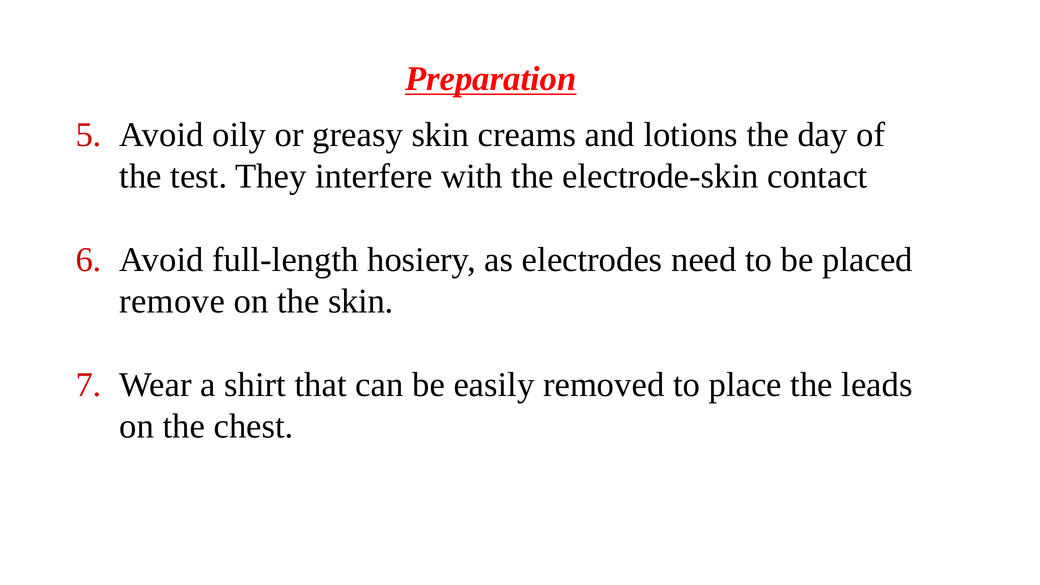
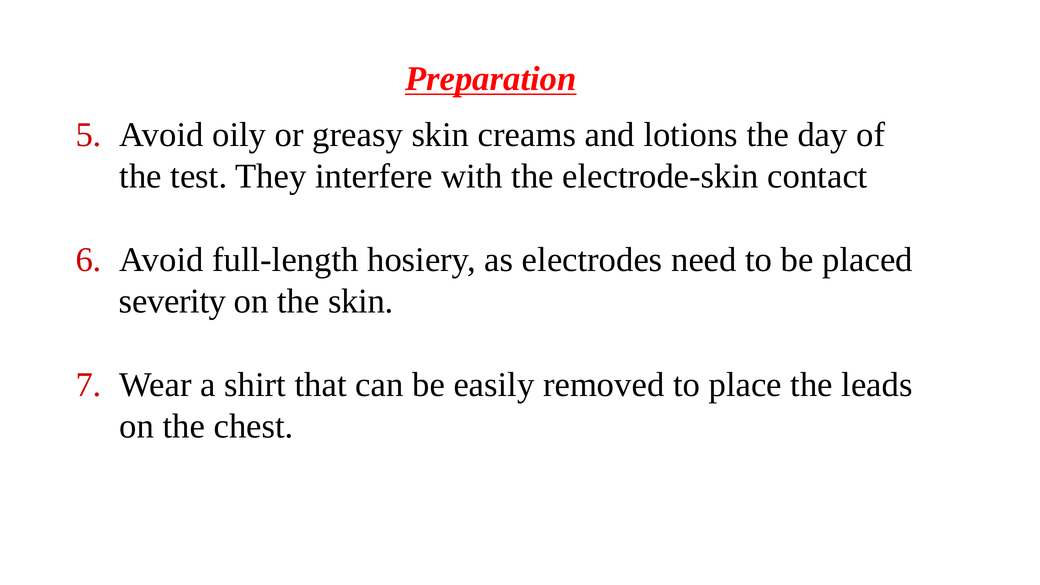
remove: remove -> severity (173, 301)
